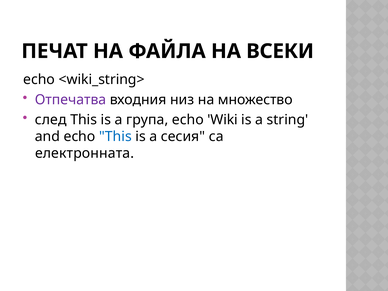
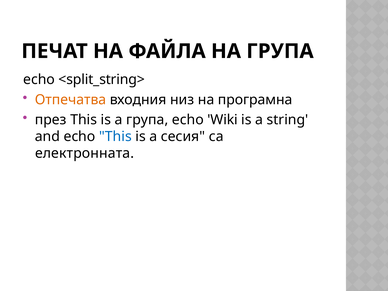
НА ВСЕКИ: ВСЕКИ -> ГРУПА (280, 51)
<wiki_string>: <wiki_string> -> <split_string> (102, 80)
Отпечатва colour: purple -> orange (71, 100)
множество: множество -> програмна (255, 100)
след: след -> през (51, 120)
